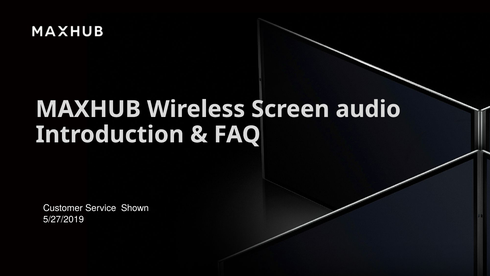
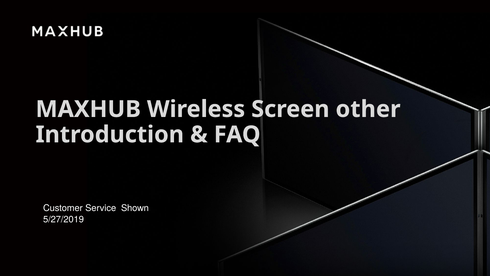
audio: audio -> other (368, 109)
